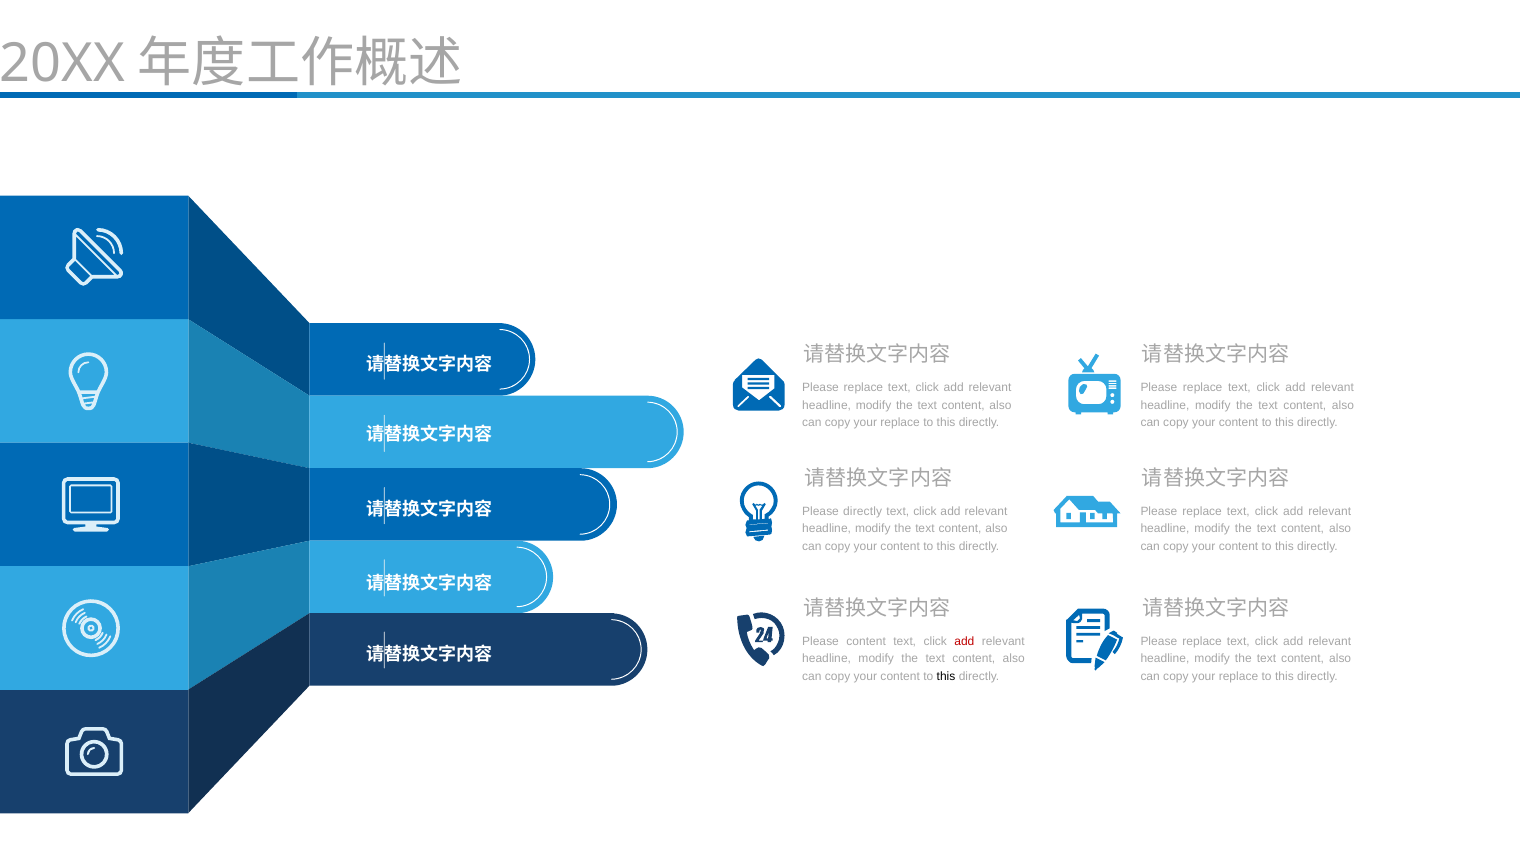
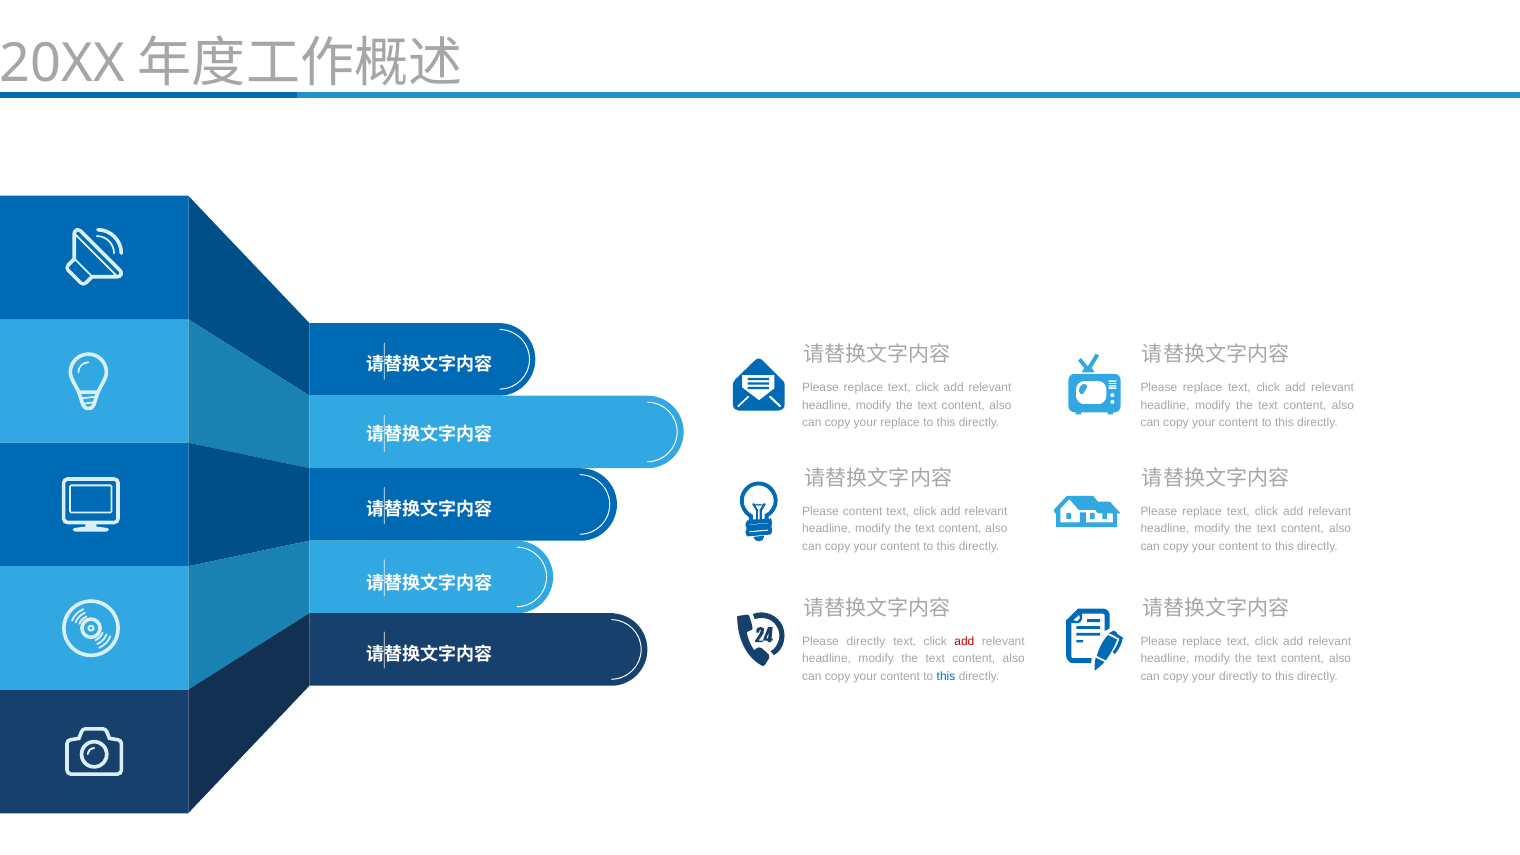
Please directly: directly -> content (863, 512)
Please content: content -> directly (866, 642)
this colour: black -> blue (946, 676)
replace: replace -> directly (1238, 676)
